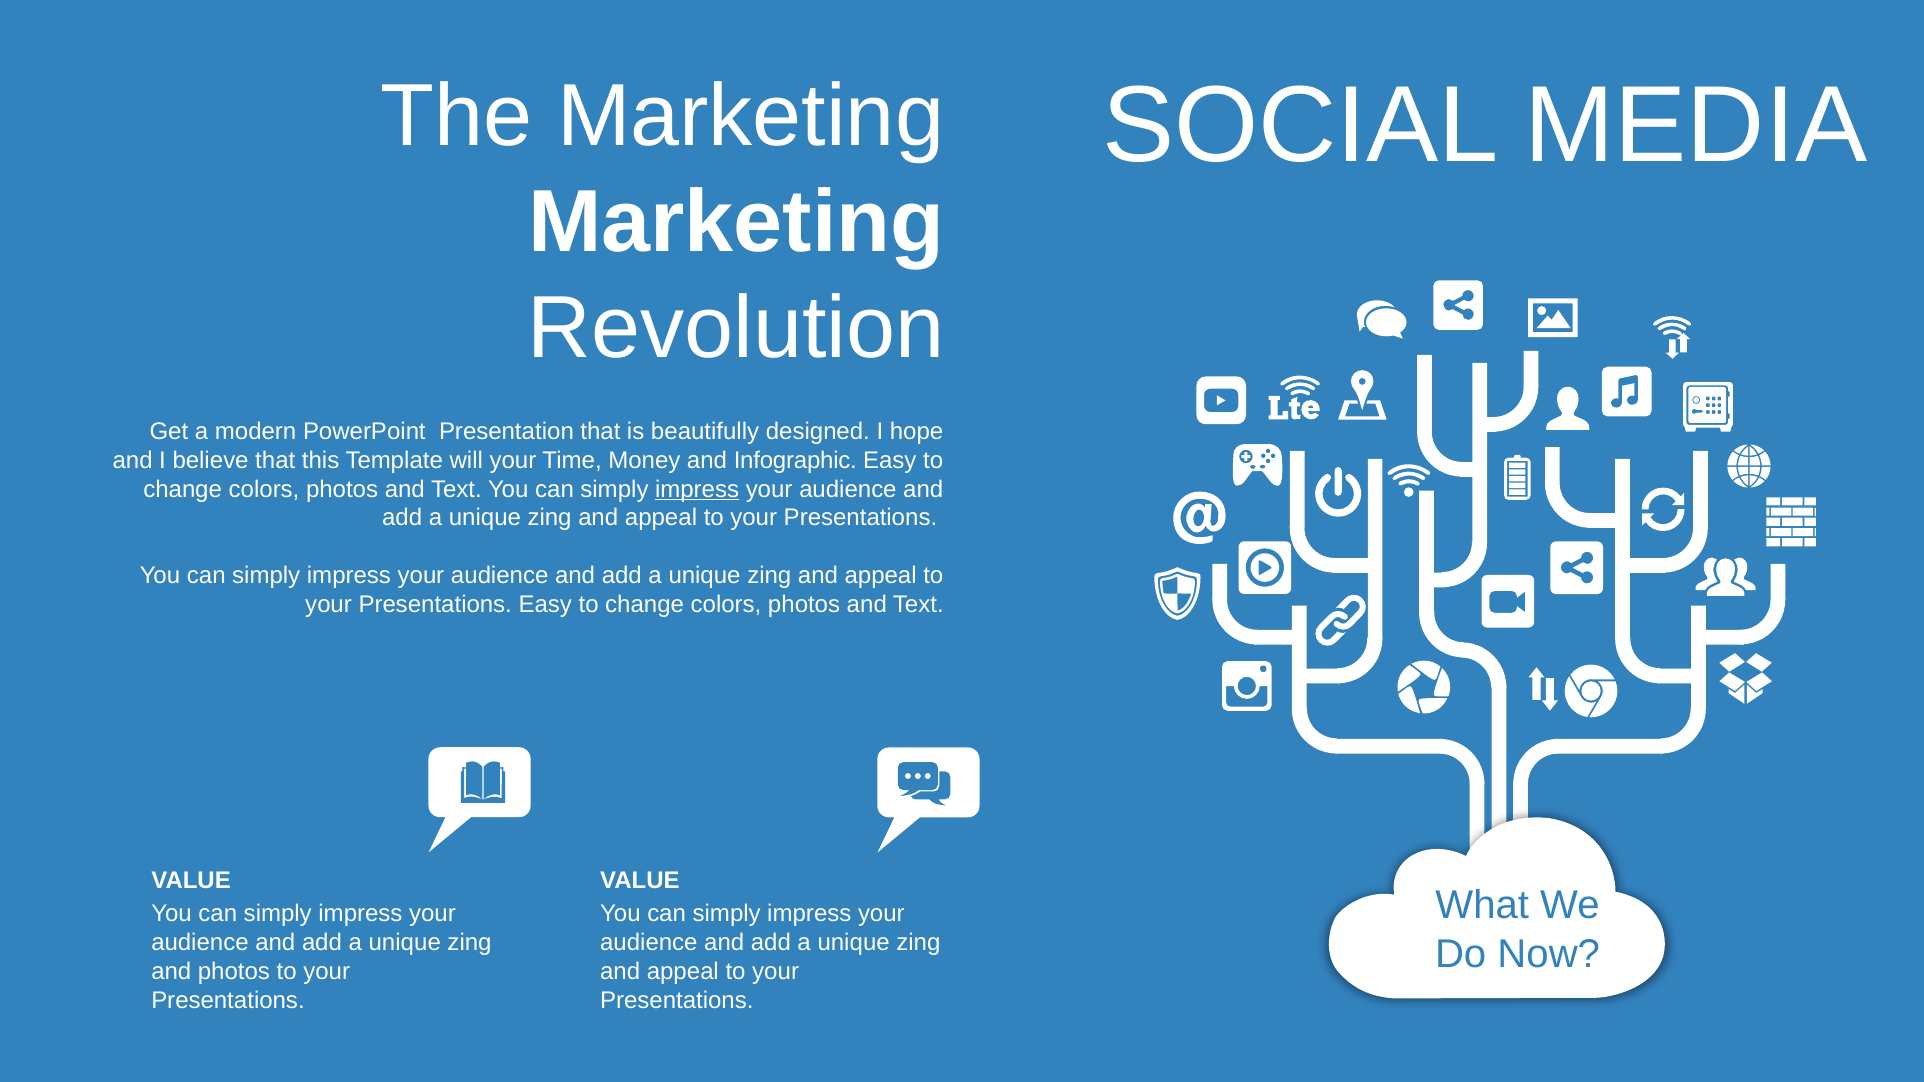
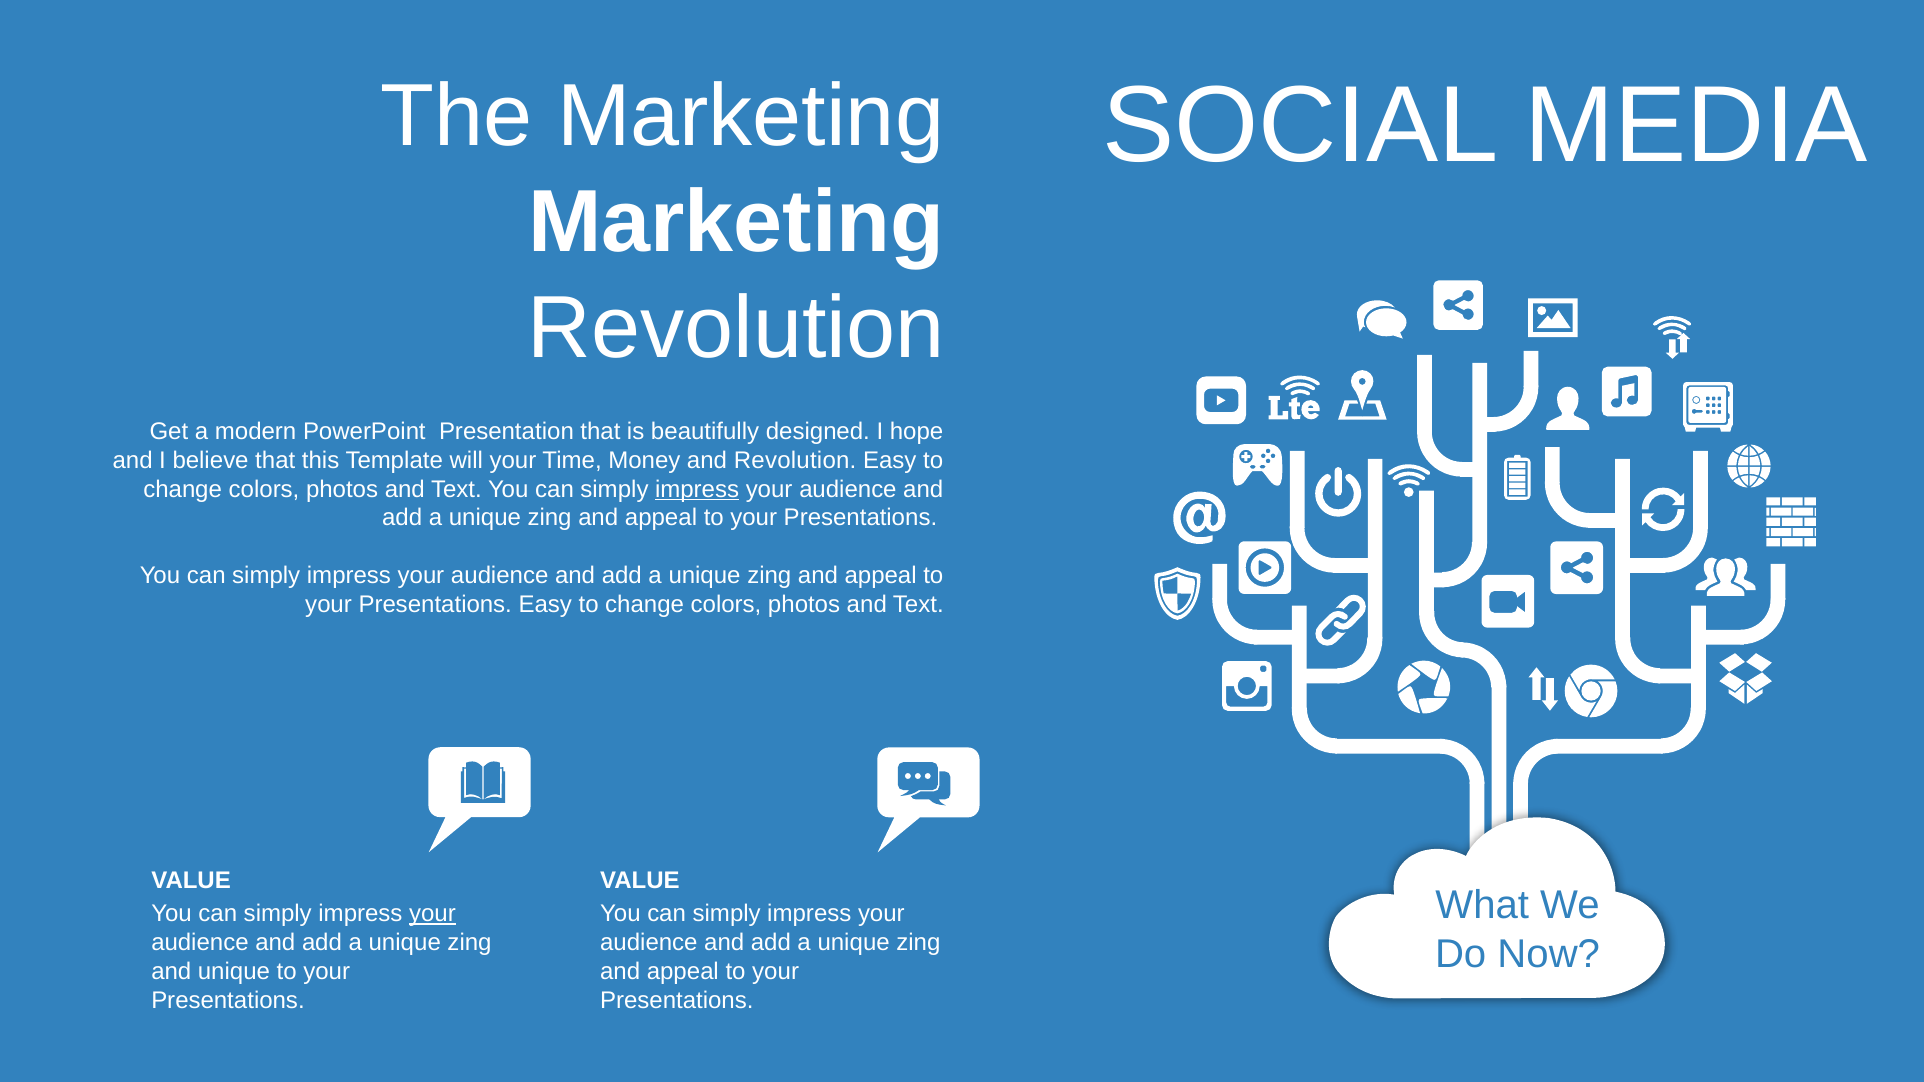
and Infographic: Infographic -> Revolution (795, 460)
your underline: none -> present (432, 914)
and photos: photos -> unique (234, 972)
